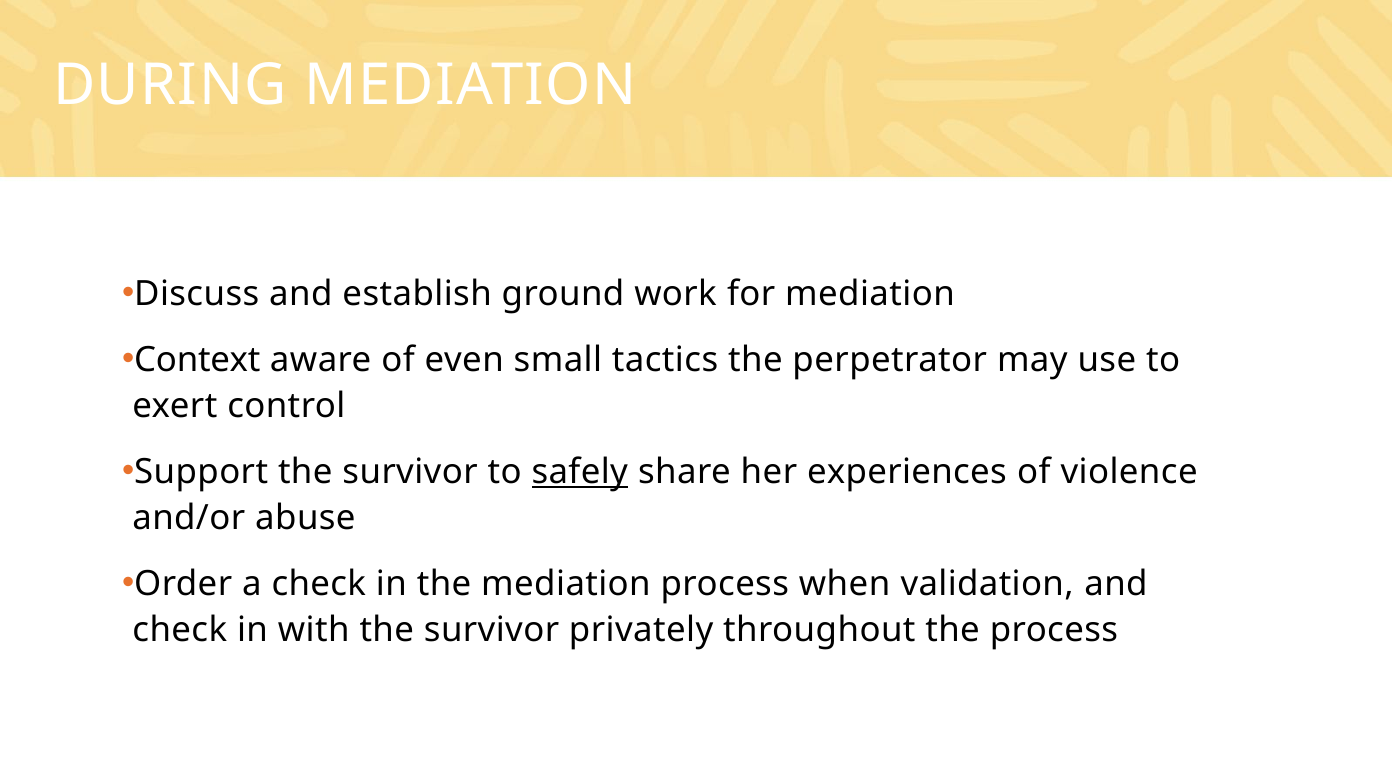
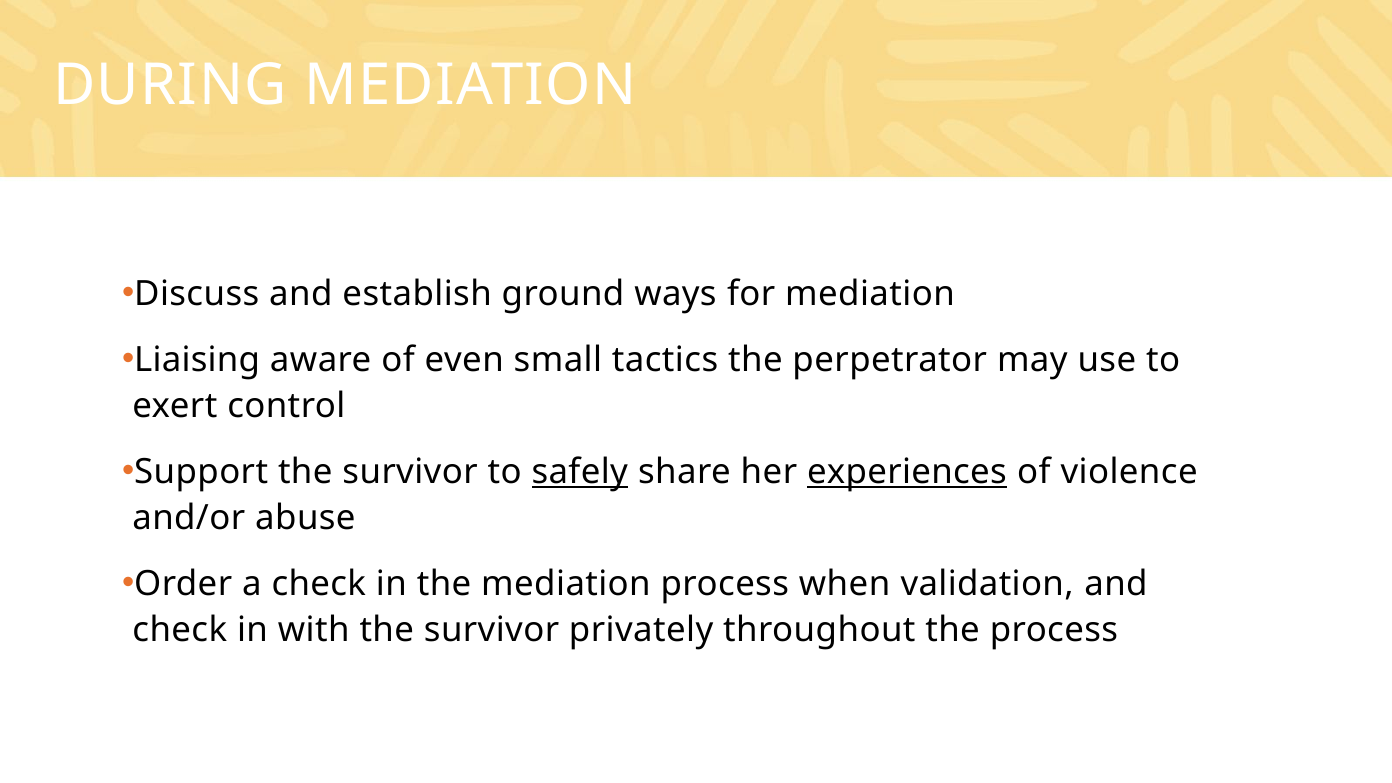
work: work -> ways (675, 294)
Context: Context -> Liaising (197, 360)
experiences underline: none -> present (907, 472)
